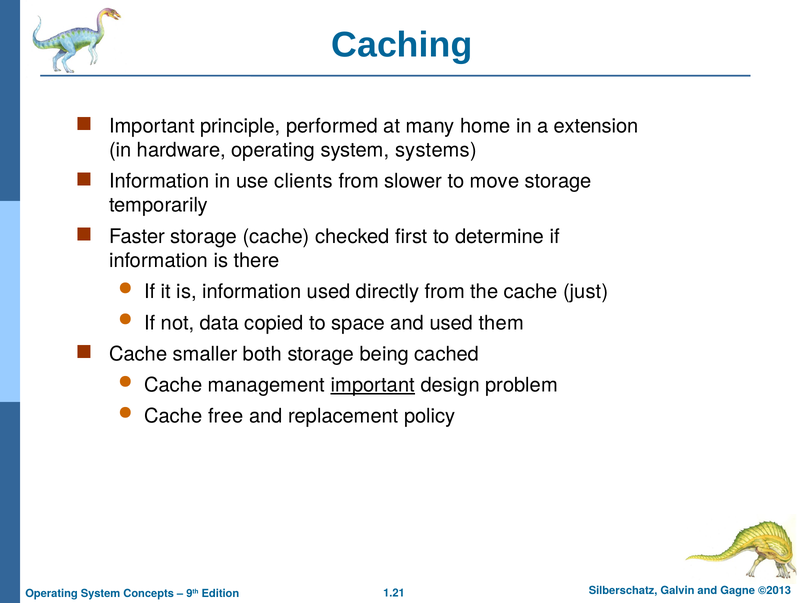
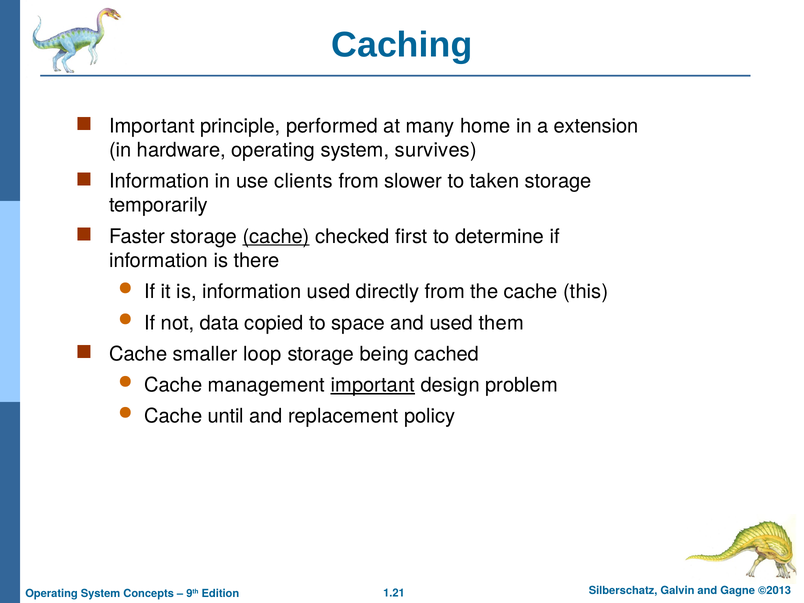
systems: systems -> survives (436, 150)
move: move -> taken (495, 181)
cache underline: none -> present (276, 236)
just: just -> this (586, 292)
both: both -> loop (262, 354)
free: free -> until (226, 416)
